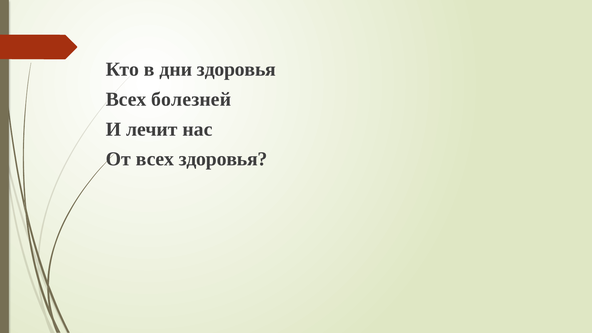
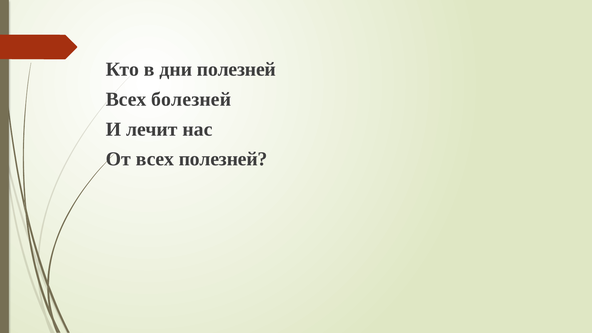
дни здоровья: здоровья -> полезней (236, 69)
всех здоровья: здоровья -> полезней (223, 159)
